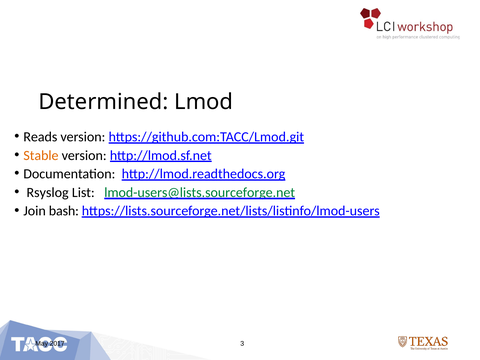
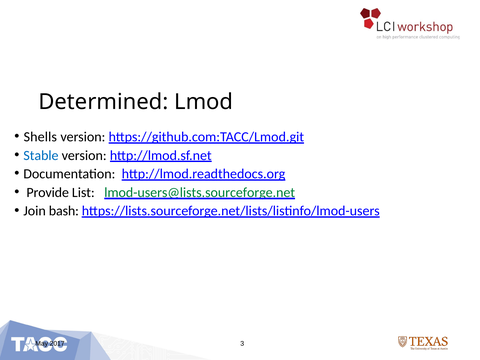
Reads: Reads -> Shells (40, 137)
Stable colour: orange -> blue (41, 155)
Rsyslog: Rsyslog -> Provide (48, 192)
